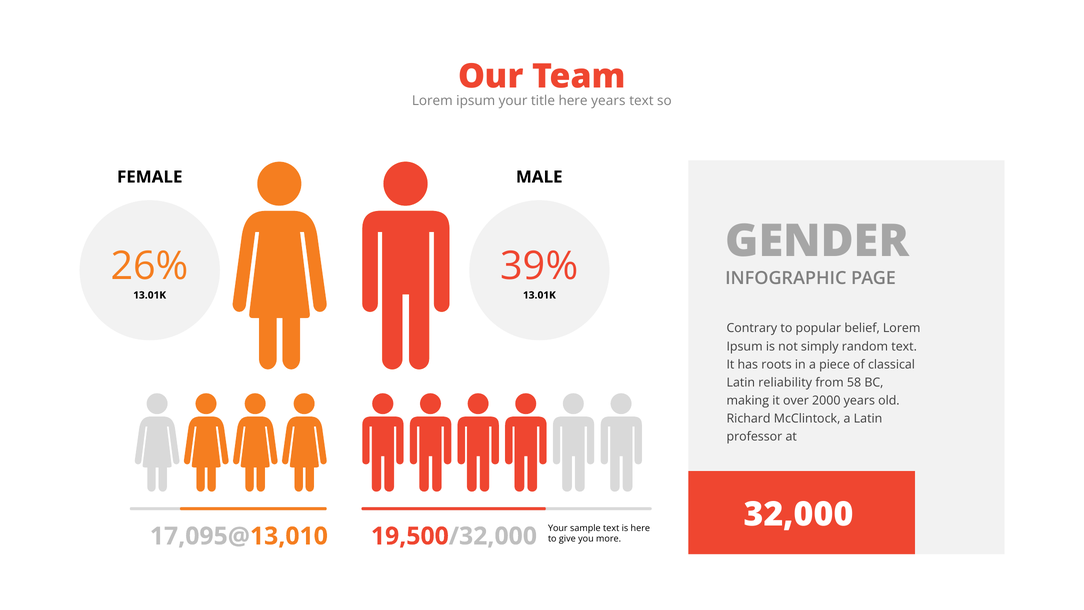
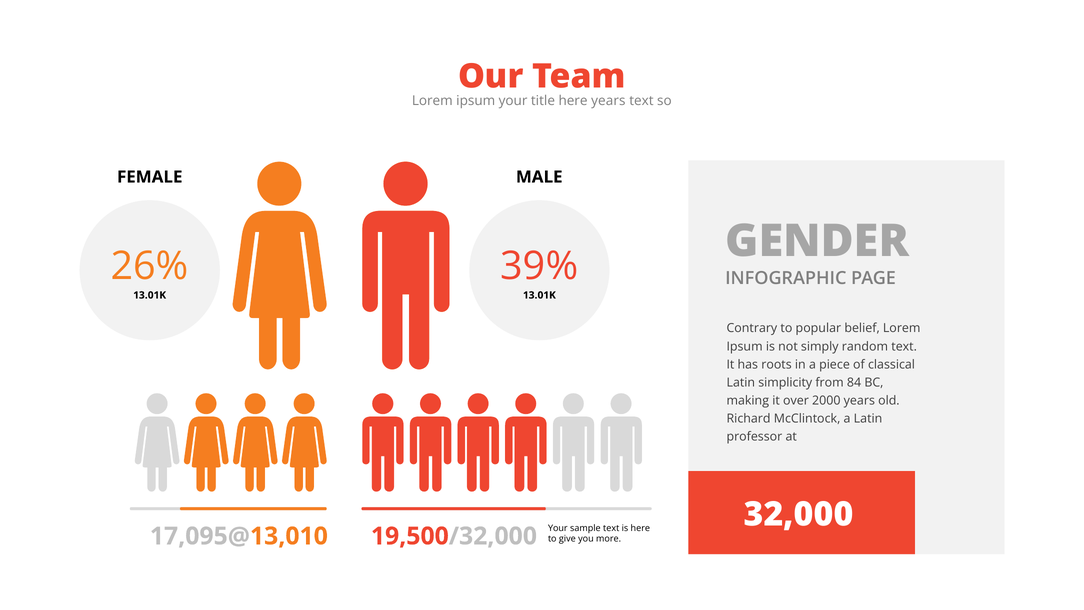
reliability: reliability -> simplicity (785, 382)
58: 58 -> 84 (854, 382)
